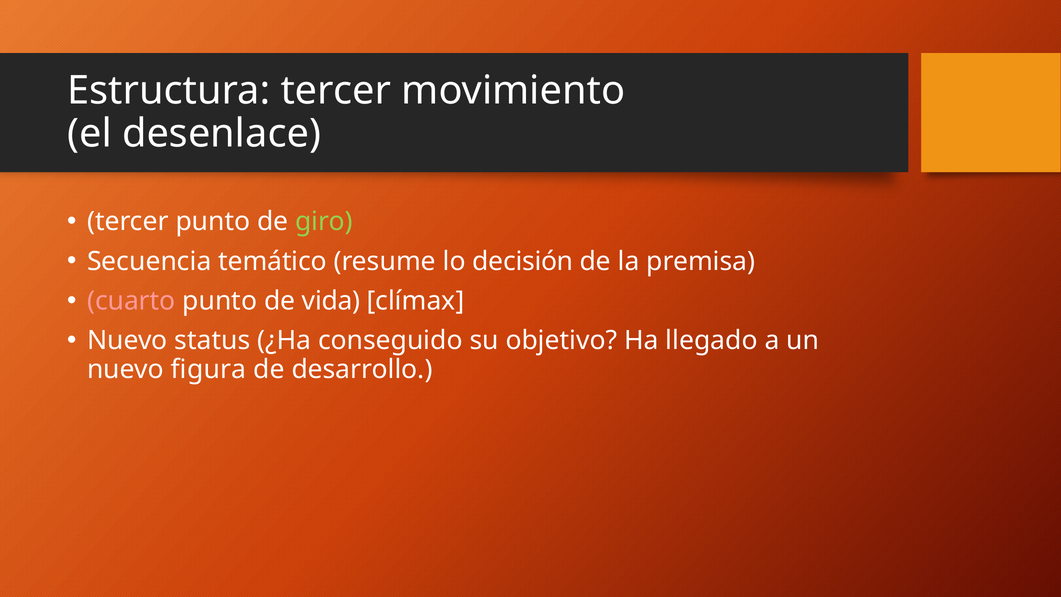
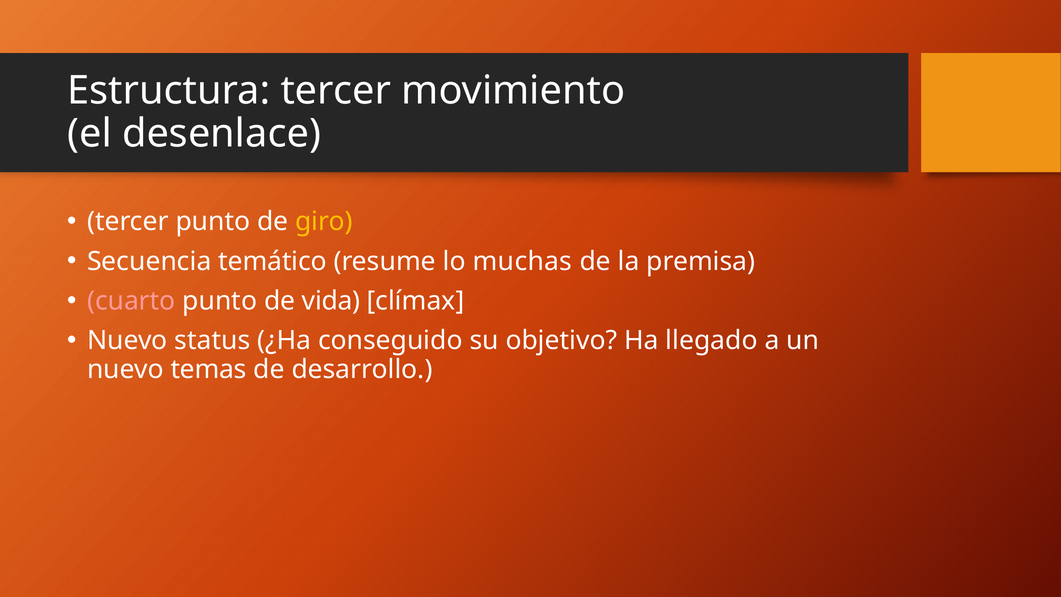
giro colour: light green -> yellow (324, 222)
decisión: decisión -> muchas (523, 261)
figura: figura -> temas (209, 369)
